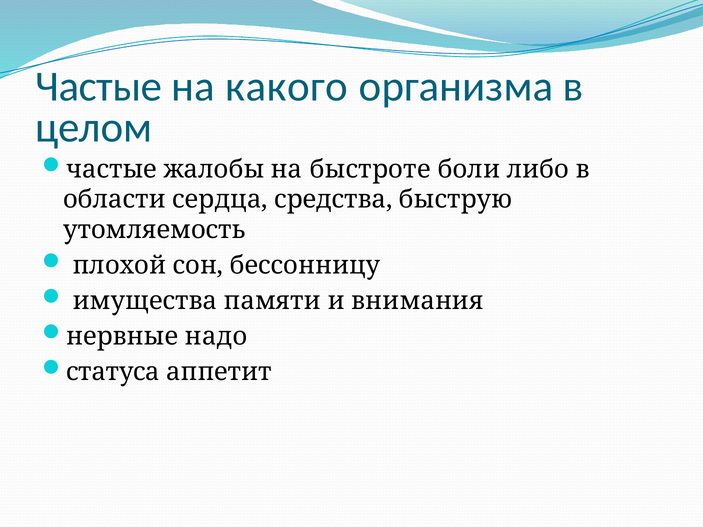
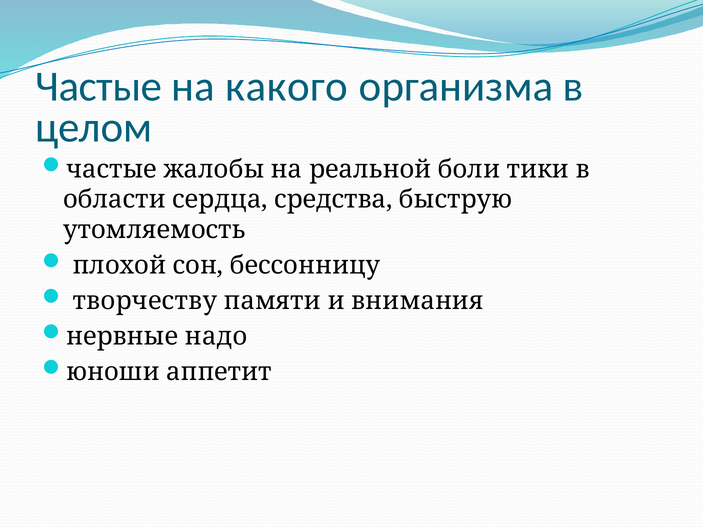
быстроте: быстроте -> реальной (370, 169)
либо: либо -> тики (538, 169)
имущества: имущества -> творчеству (145, 301)
статуса: статуса -> юноши (113, 372)
